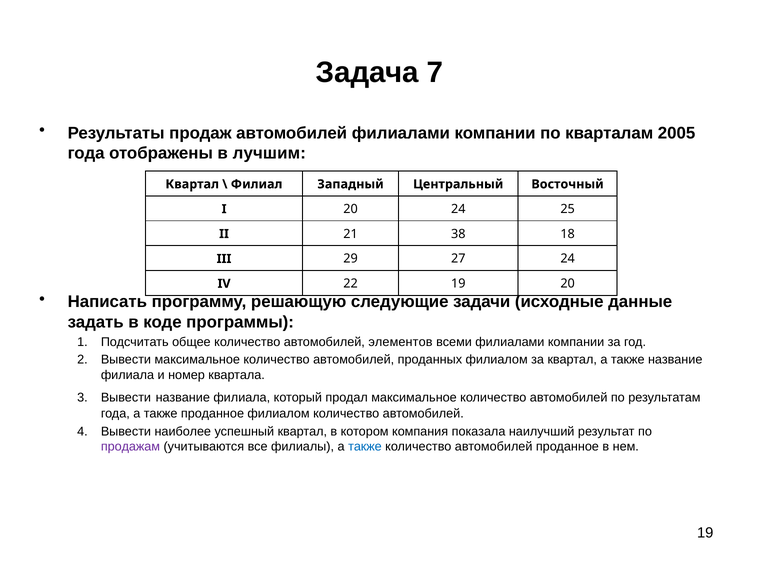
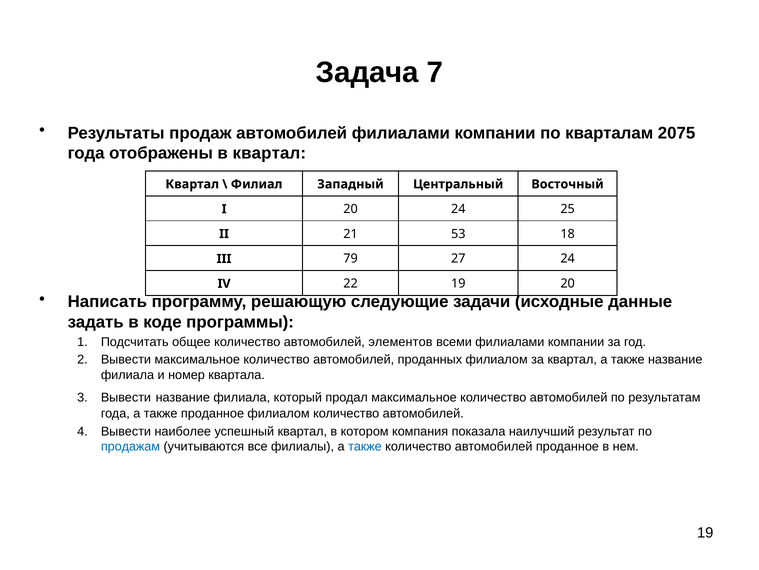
2005: 2005 -> 2075 (677, 133)
в лучшим: лучшим -> квартал (269, 153)
38: 38 -> 53 (458, 234)
29: 29 -> 79 (351, 258)
продажам colour: purple -> blue (130, 446)
